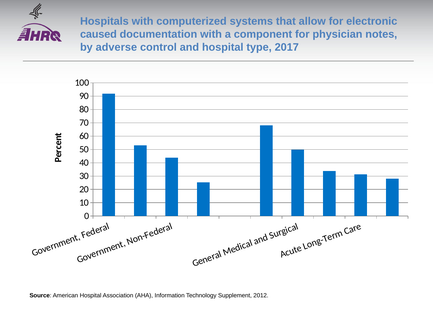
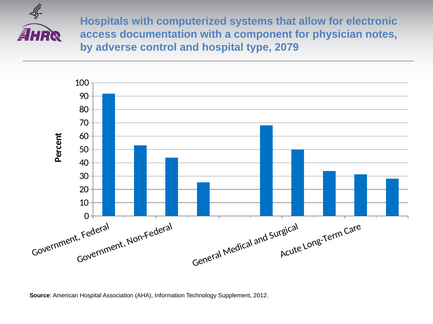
caused: caused -> access (98, 34)
2017: 2017 -> 2079 (287, 47)
